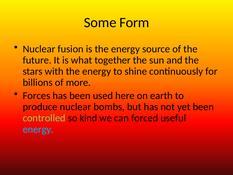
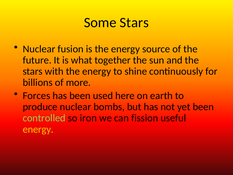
Some Form: Form -> Stars (134, 23)
kind: kind -> iron (88, 118)
forced: forced -> fission (145, 118)
energy colour: light blue -> yellow (38, 129)
